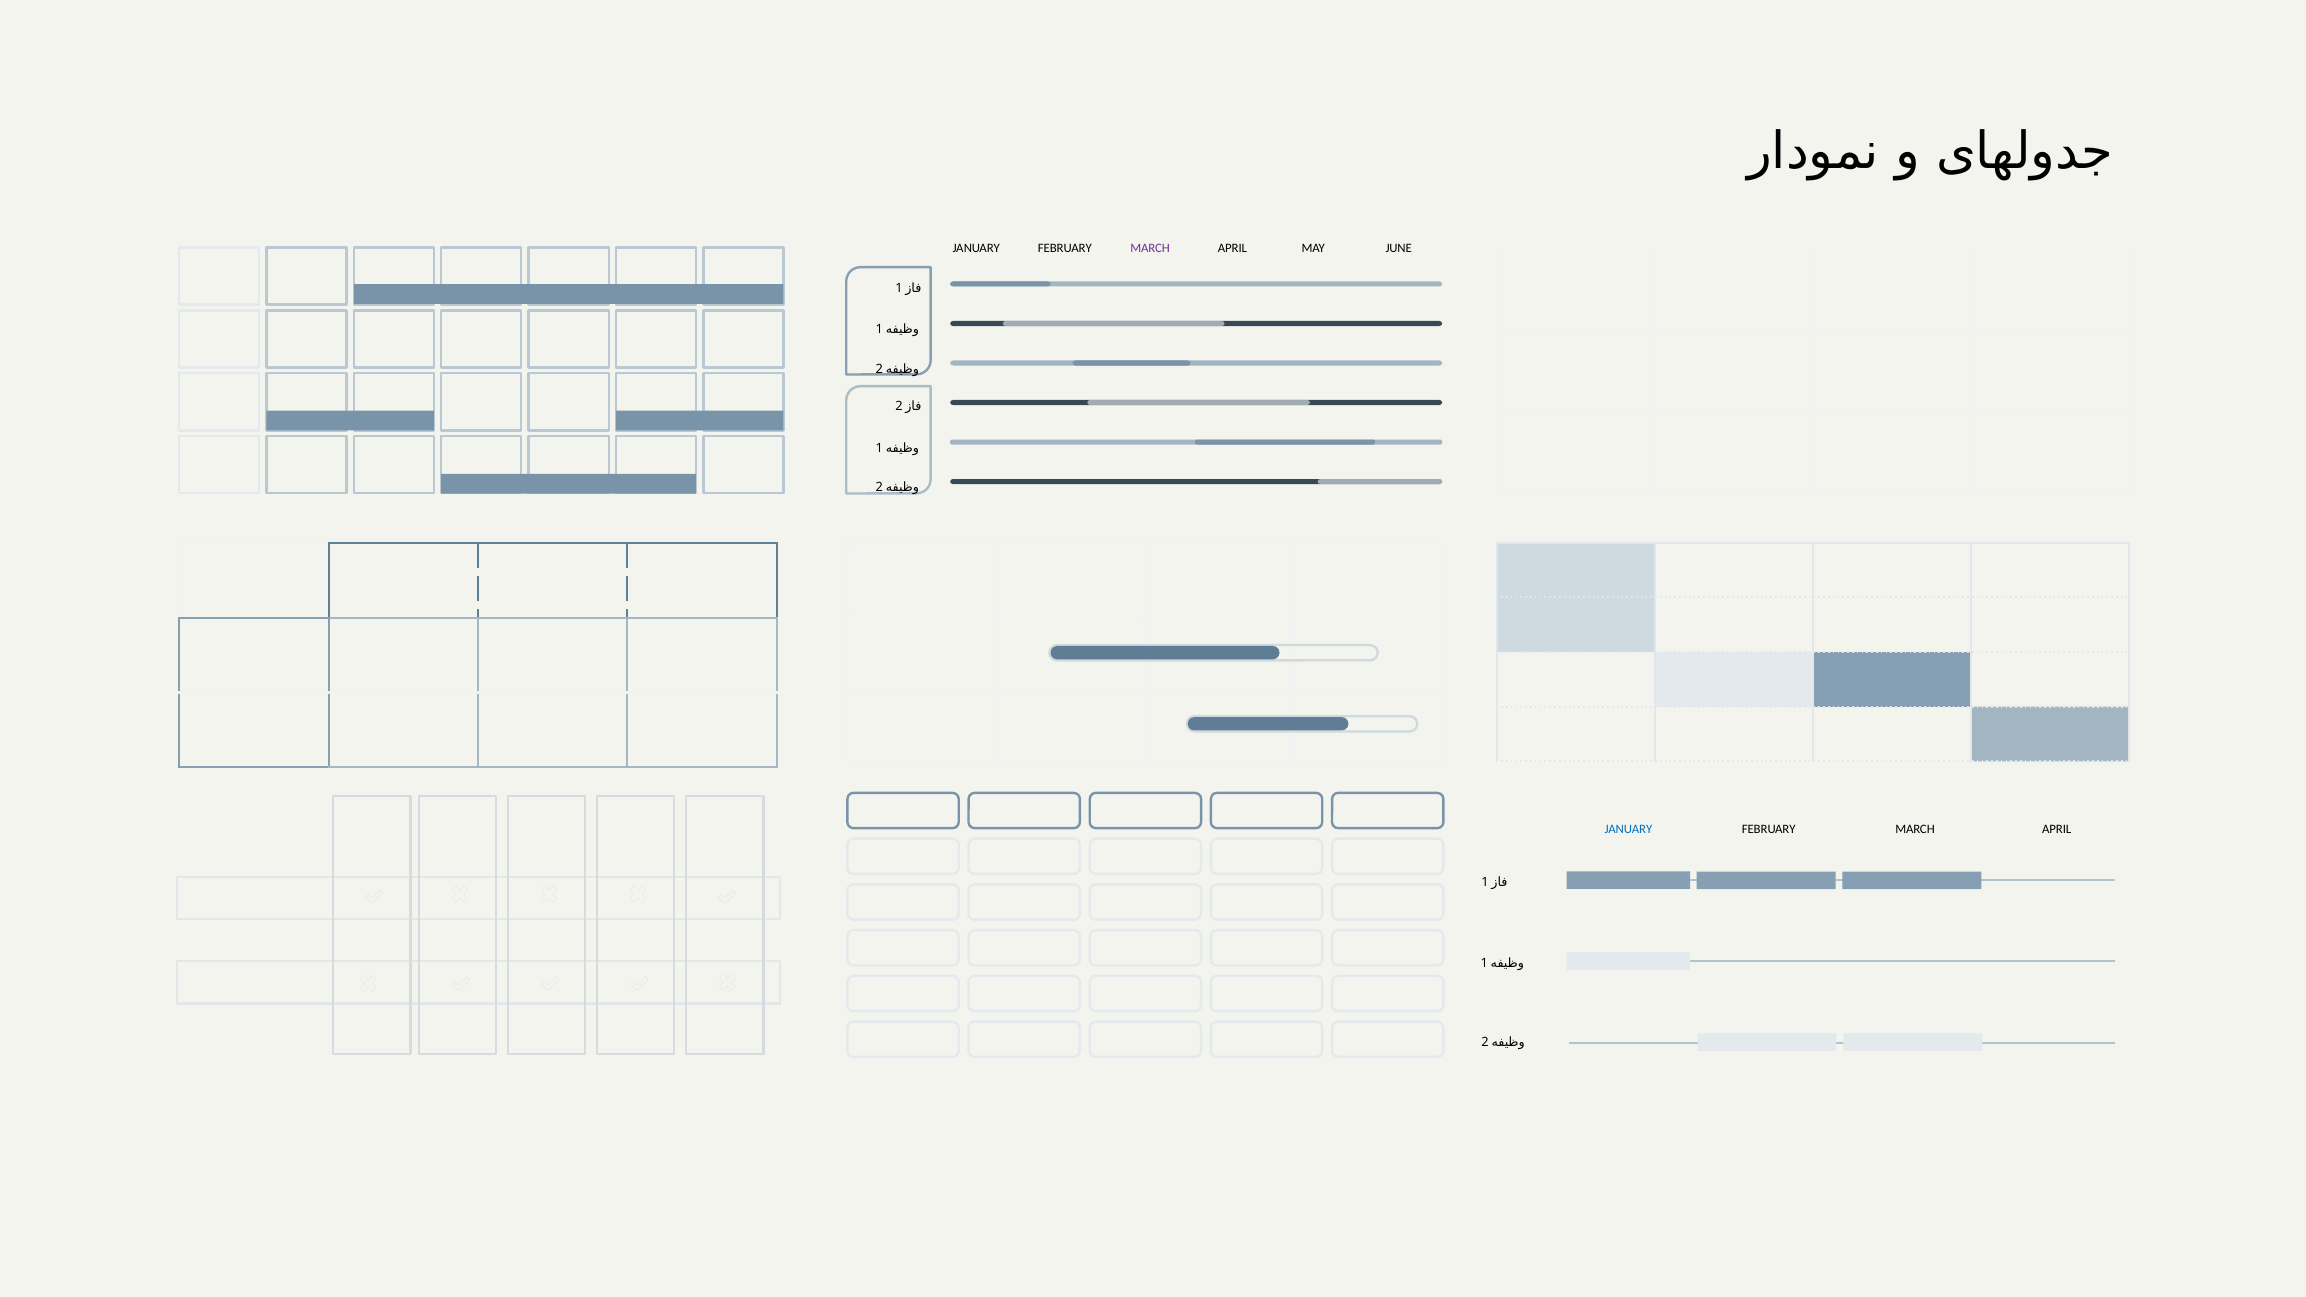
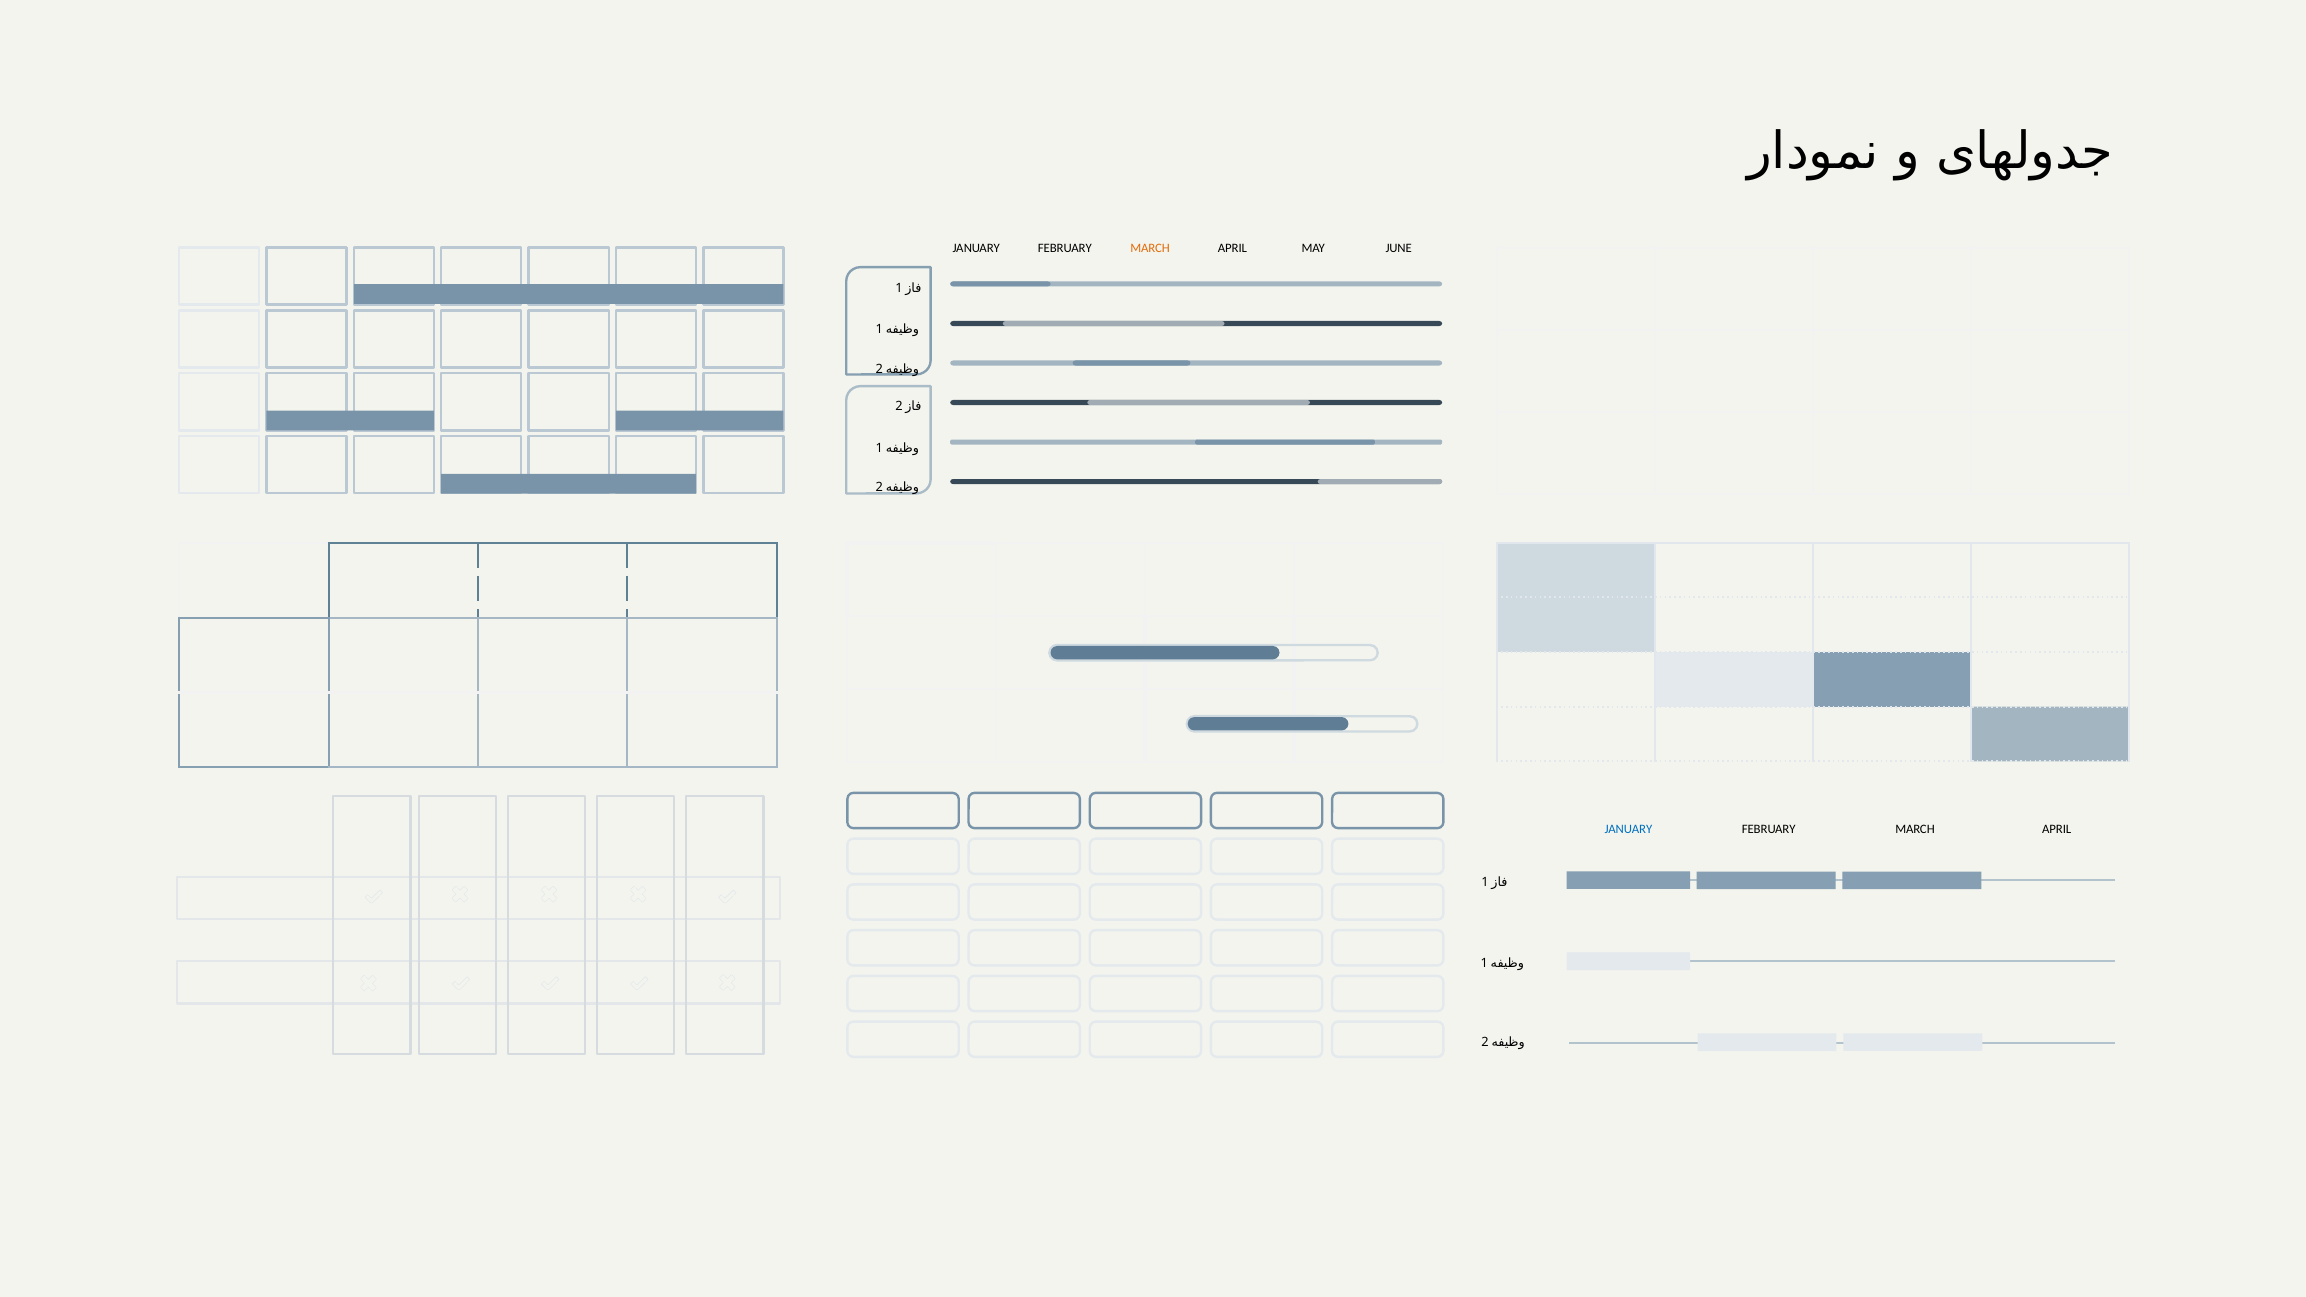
MARCH colour: purple -> orange (1150, 248)
